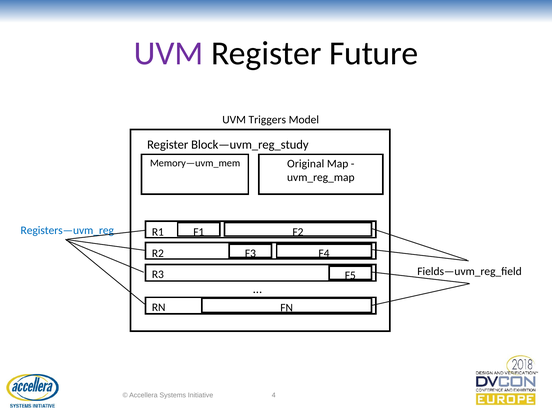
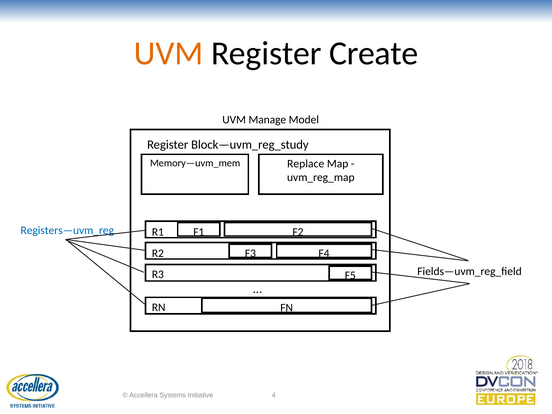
UVM colour: purple -> orange (169, 53)
Future: Future -> Create (374, 53)
Triggers: Triggers -> Manage (267, 120)
Original: Original -> Replace (306, 164)
